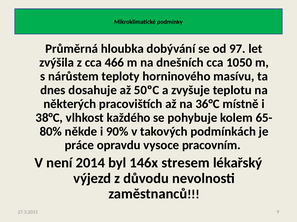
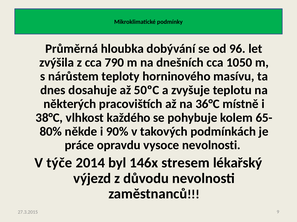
97: 97 -> 96 (237, 49)
466: 466 -> 790 (114, 63)
vysoce pracovním: pracovním -> nevolnosti (211, 146)
není: není -> týče (59, 163)
